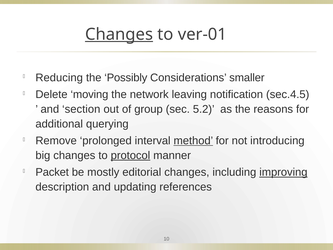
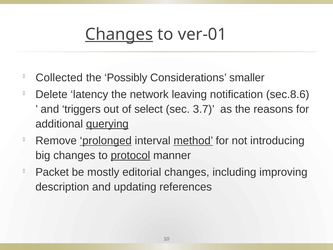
Reducing: Reducing -> Collected (59, 78)
moving: moving -> latency (89, 94)
sec.4.5: sec.4.5 -> sec.8.6 (288, 94)
section: section -> triggers (81, 109)
group: group -> select (149, 109)
5.2: 5.2 -> 3.7 (204, 109)
querying underline: none -> present (107, 124)
prolonged underline: none -> present (106, 141)
improving underline: present -> none (283, 172)
